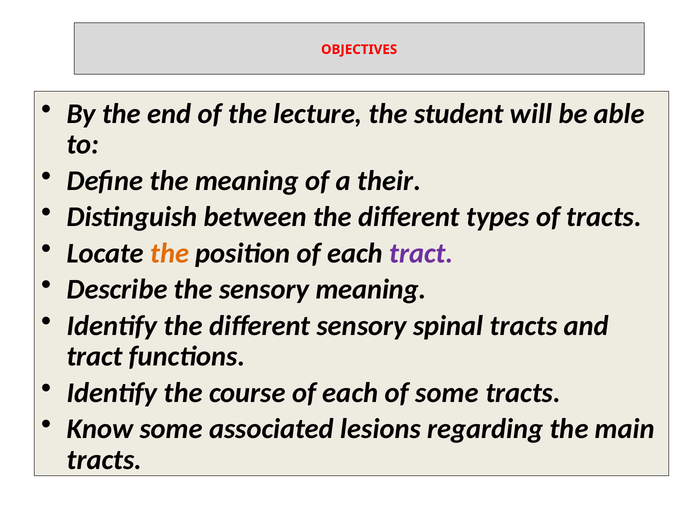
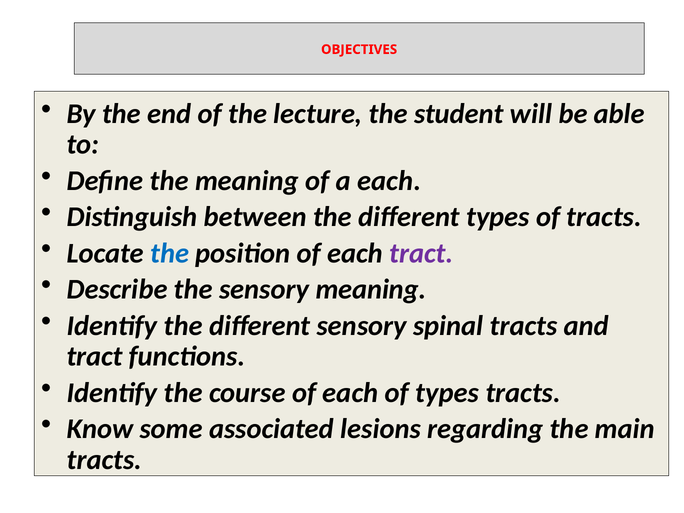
a their: their -> each (389, 181)
the colour: orange -> blue (170, 253)
of some: some -> types (447, 393)
